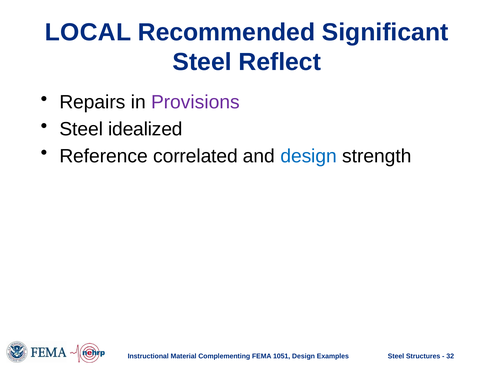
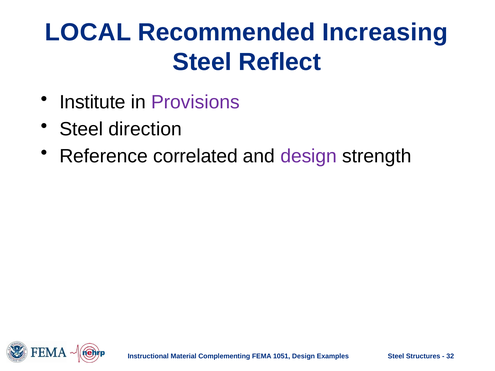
Significant: Significant -> Increasing (385, 32)
Repairs: Repairs -> Institute (93, 102)
idealized: idealized -> direction (145, 129)
design colour: blue -> purple (309, 156)
